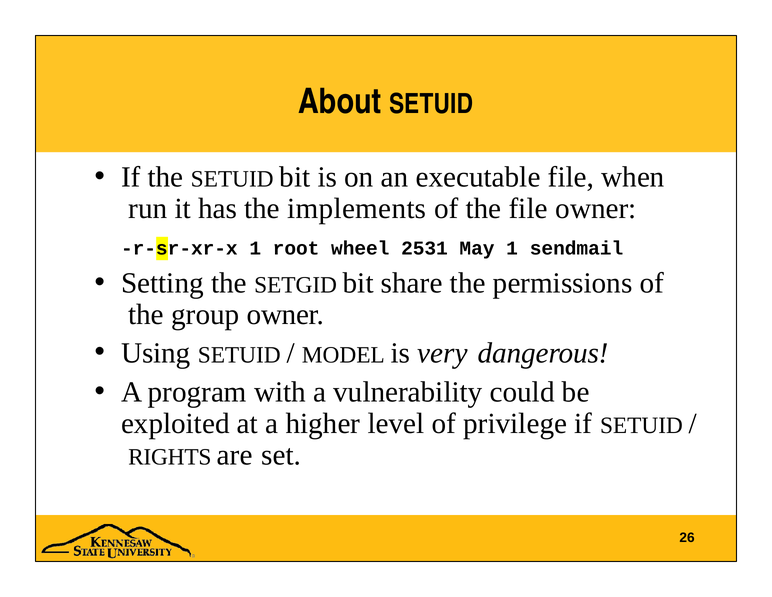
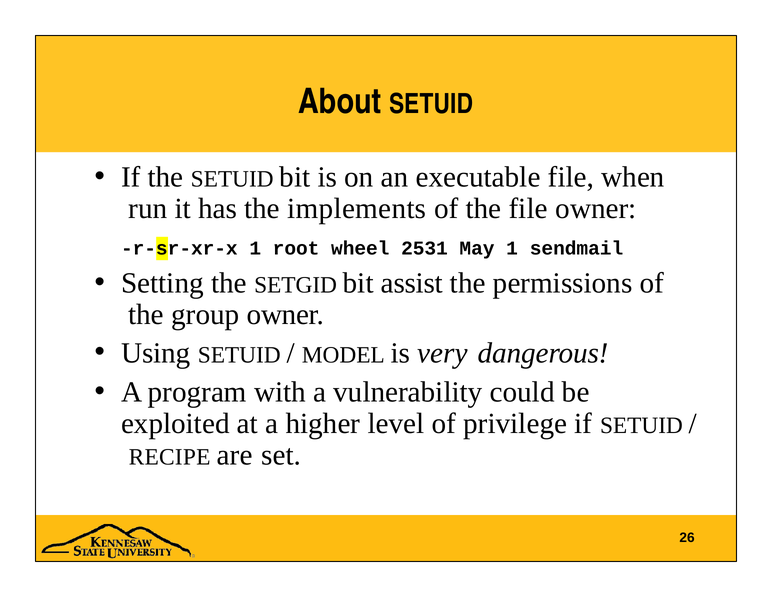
share: share -> assist (412, 283)
RIGHTS: RIGHTS -> RECIPE (170, 457)
